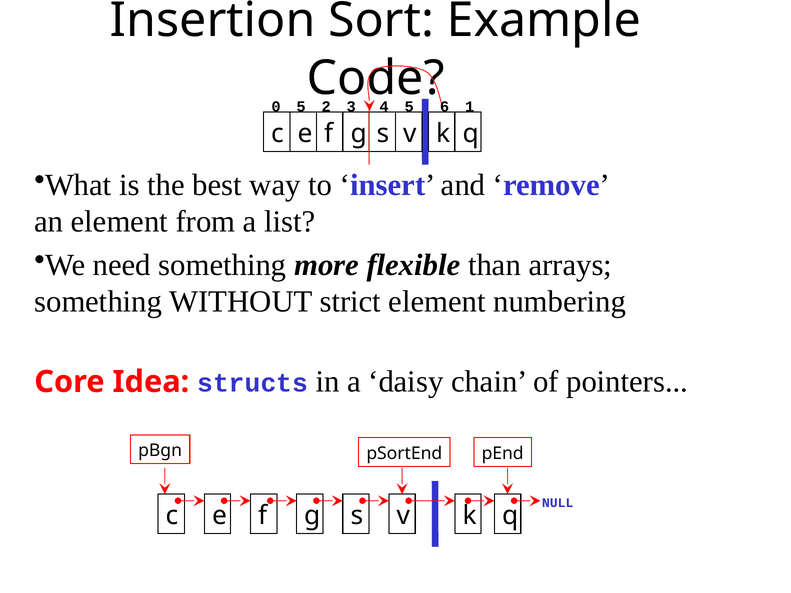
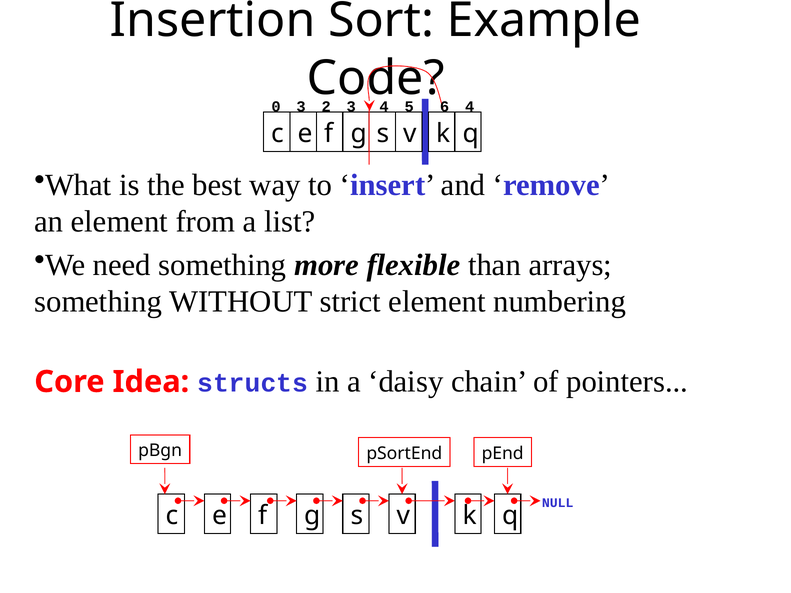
0 5: 5 -> 3 (301, 106)
1: 1 -> 4 (470, 106)
